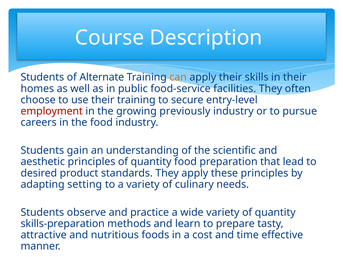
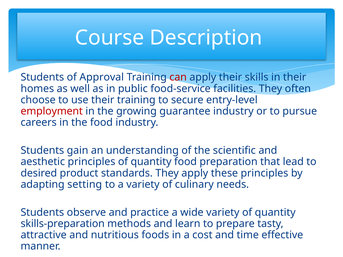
Alternate: Alternate -> Approval (102, 77)
can colour: orange -> red (178, 77)
previously: previously -> guarantee (185, 111)
